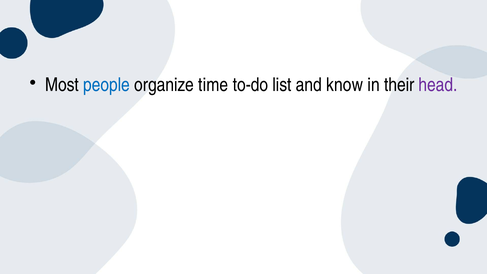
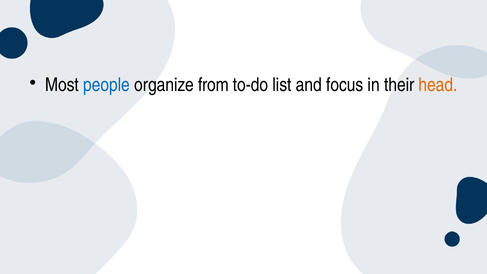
time: time -> from (213, 85)
know: know -> focus (345, 85)
head colour: purple -> orange (438, 85)
